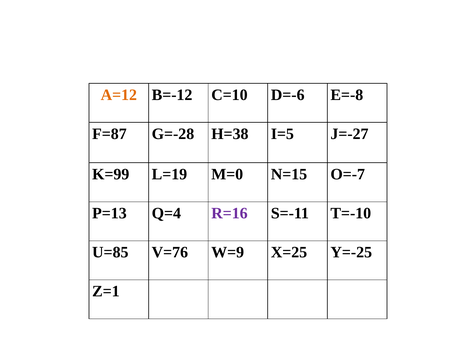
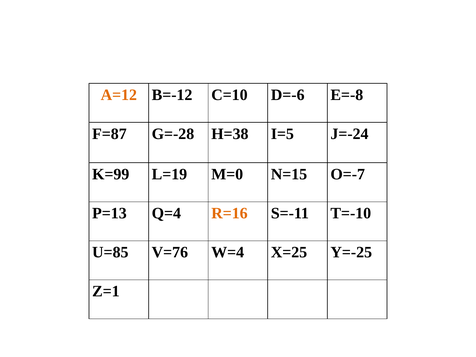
J=-27: J=-27 -> J=-24 (349, 134)
R=16 colour: purple -> orange (229, 213)
W=9: W=9 -> W=4 (228, 252)
